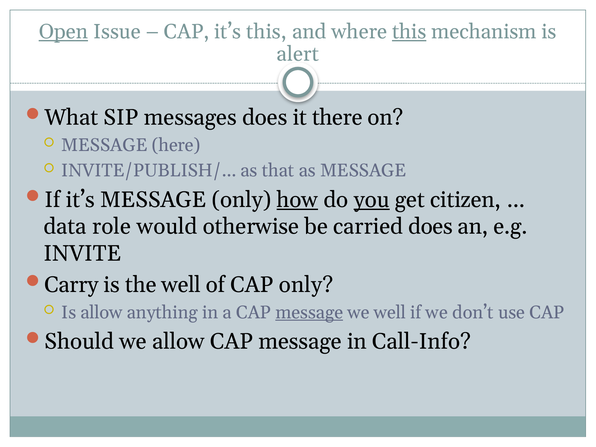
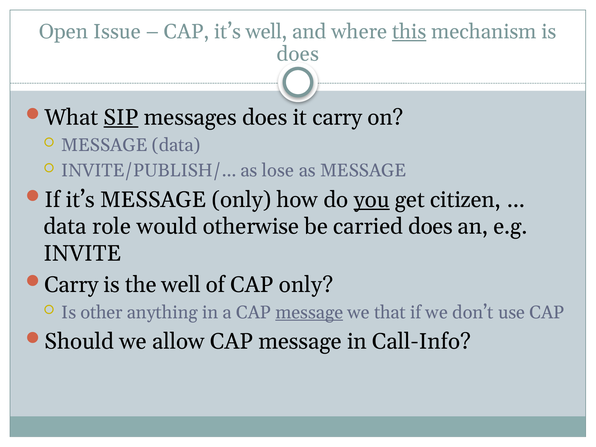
Open underline: present -> none (63, 32)
it’s this: this -> well (267, 32)
alert: alert -> does (298, 54)
SIP underline: none -> present (121, 117)
it there: there -> carry (337, 117)
MESSAGE here: here -> data (176, 145)
that: that -> lose (278, 171)
how underline: present -> none (297, 200)
Is allow: allow -> other (102, 312)
we well: well -> that (390, 312)
